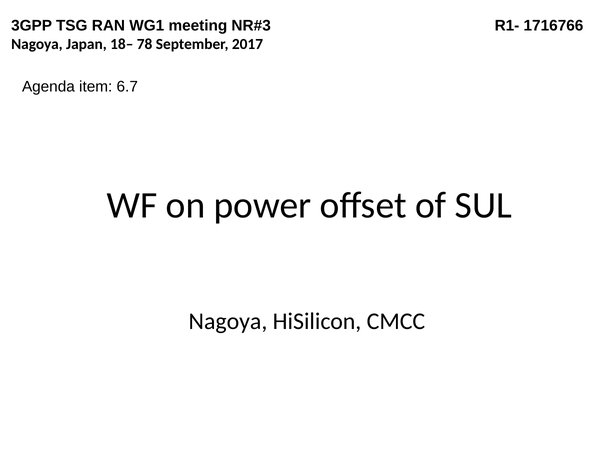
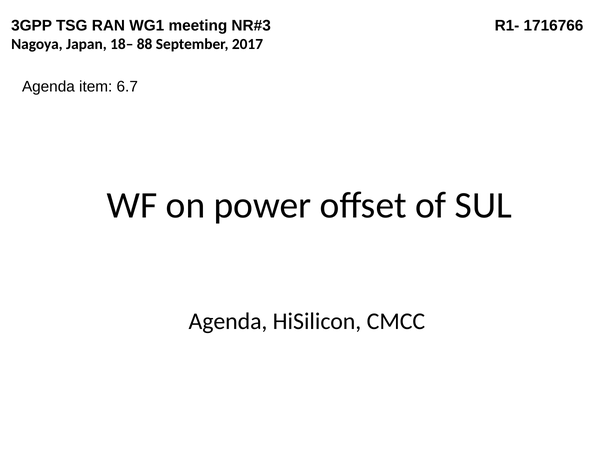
78: 78 -> 88 (145, 44)
Nagoya: Nagoya -> Agenda (228, 321)
